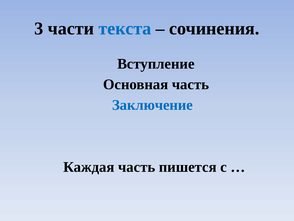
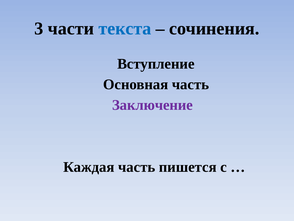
Заключение colour: blue -> purple (152, 105)
